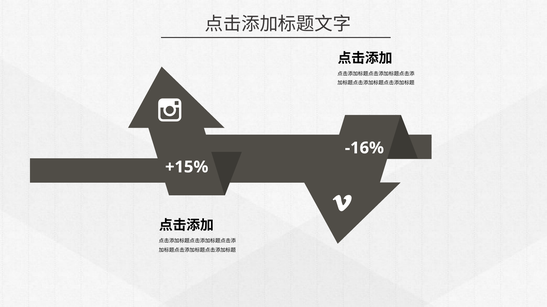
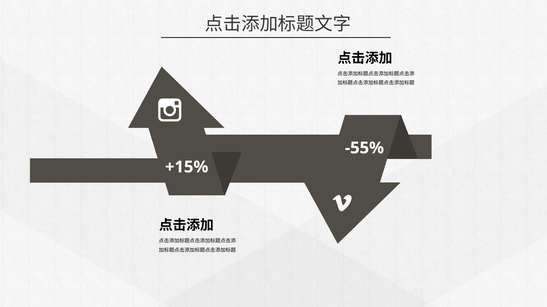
-16%: -16% -> -55% (364, 148)
